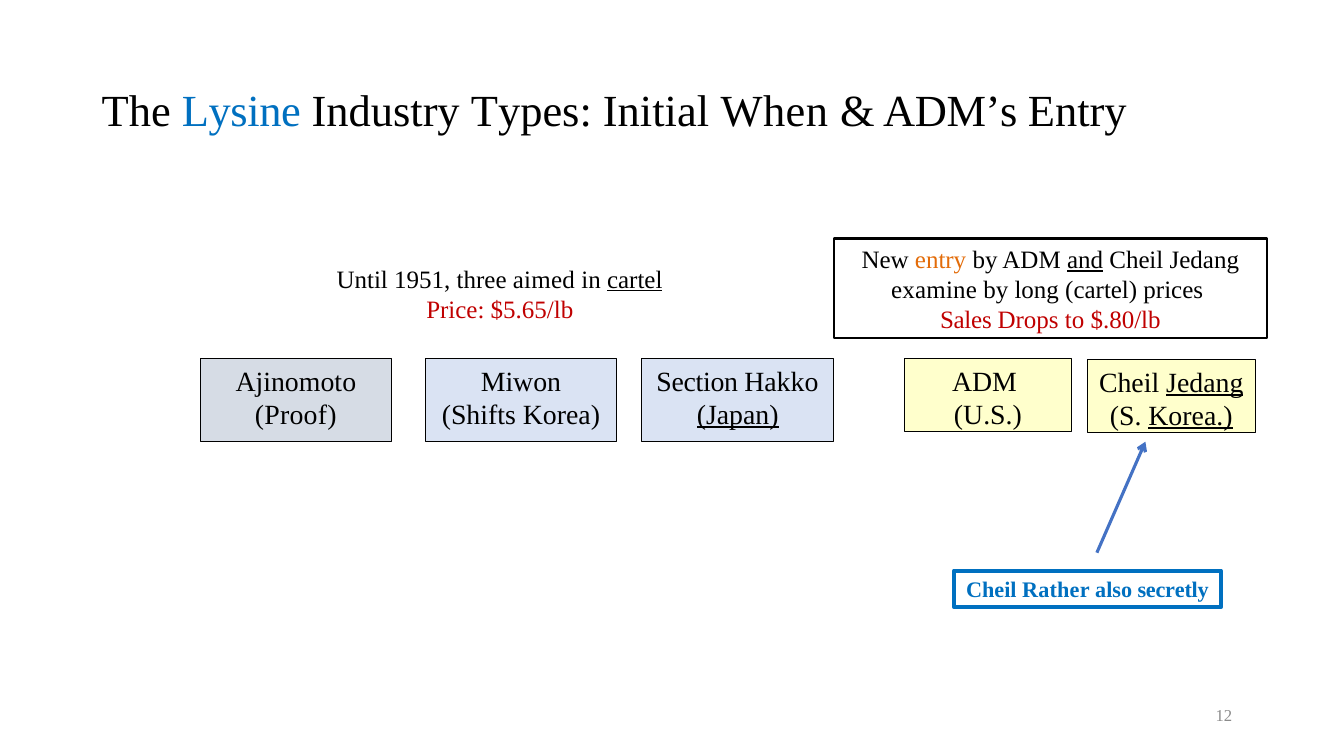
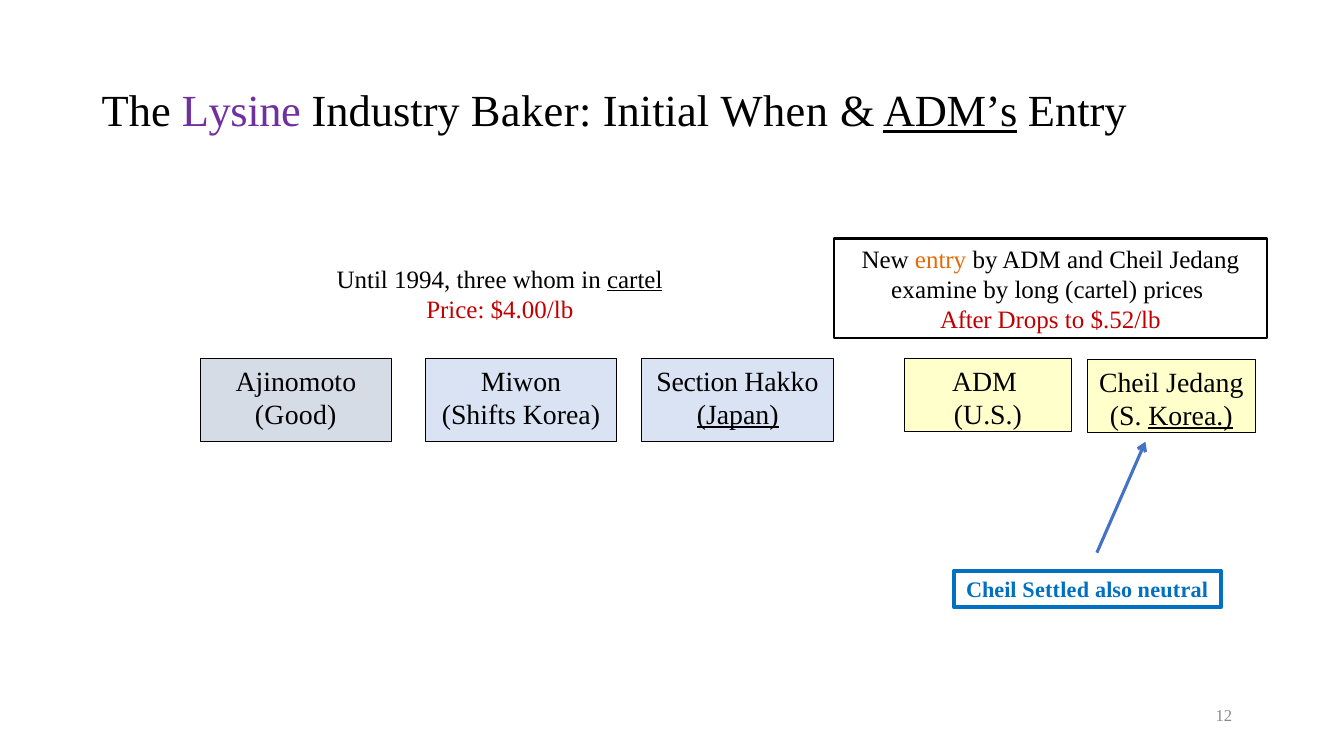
Lysine colour: blue -> purple (241, 112)
Types: Types -> Baker (531, 112)
ADM’s underline: none -> present (950, 112)
and underline: present -> none (1085, 260)
1951: 1951 -> 1994 (422, 280)
aimed: aimed -> whom (544, 280)
$5.65/lb: $5.65/lb -> $4.00/lb (532, 310)
Sales: Sales -> After (966, 320)
$.80/lb: $.80/lb -> $.52/lb (1126, 320)
Jedang underline: present -> none (1205, 383)
Proof: Proof -> Good (296, 416)
Rather: Rather -> Settled (1056, 591)
secretly: secretly -> neutral (1173, 591)
